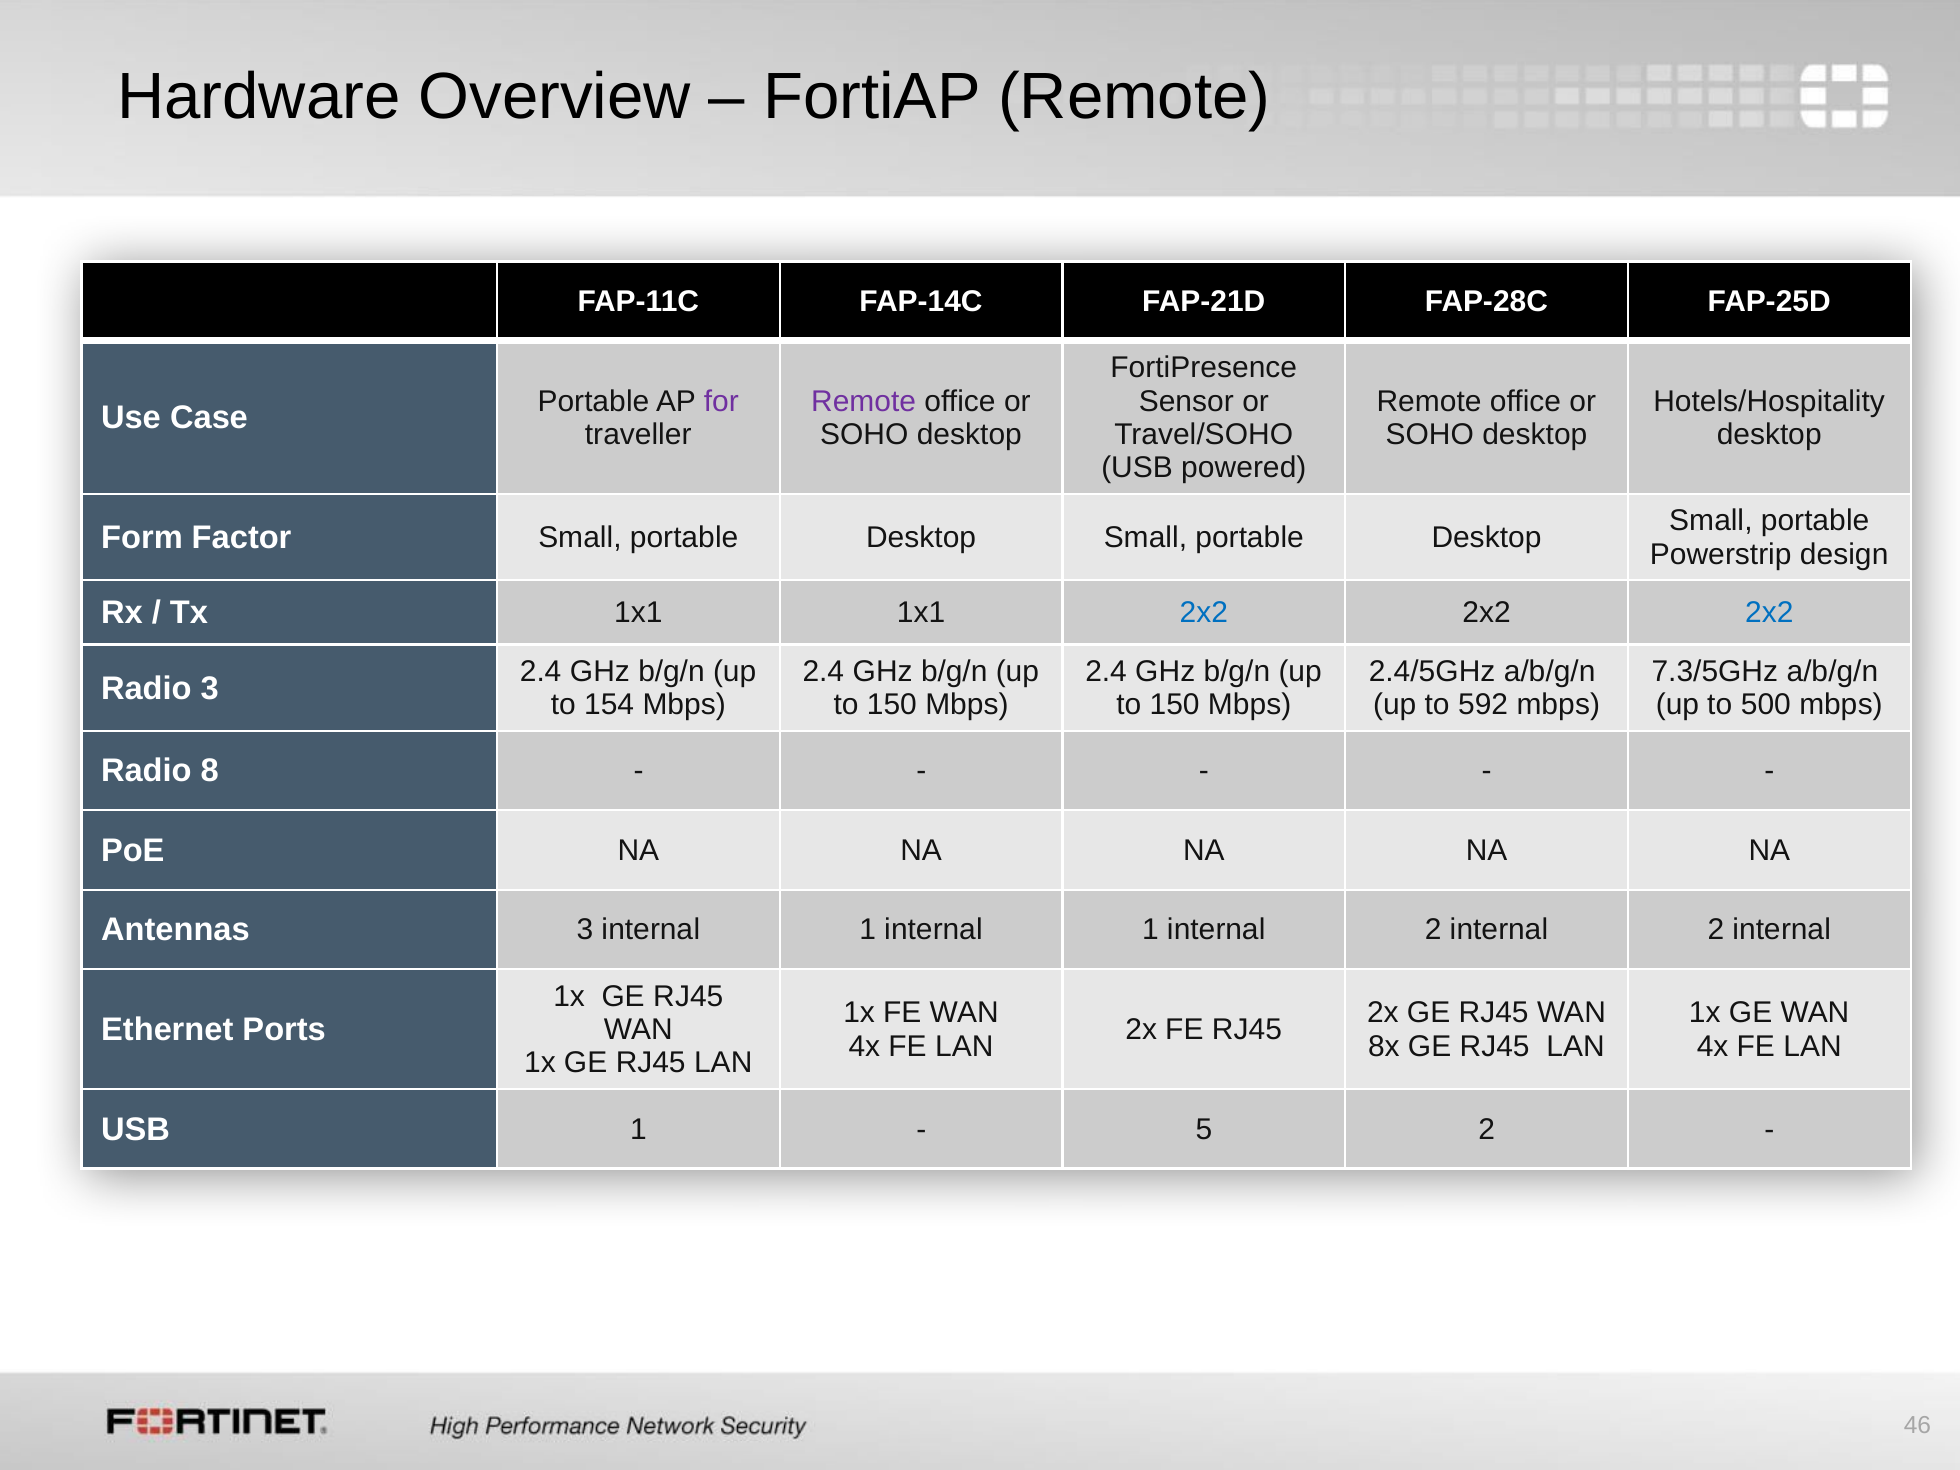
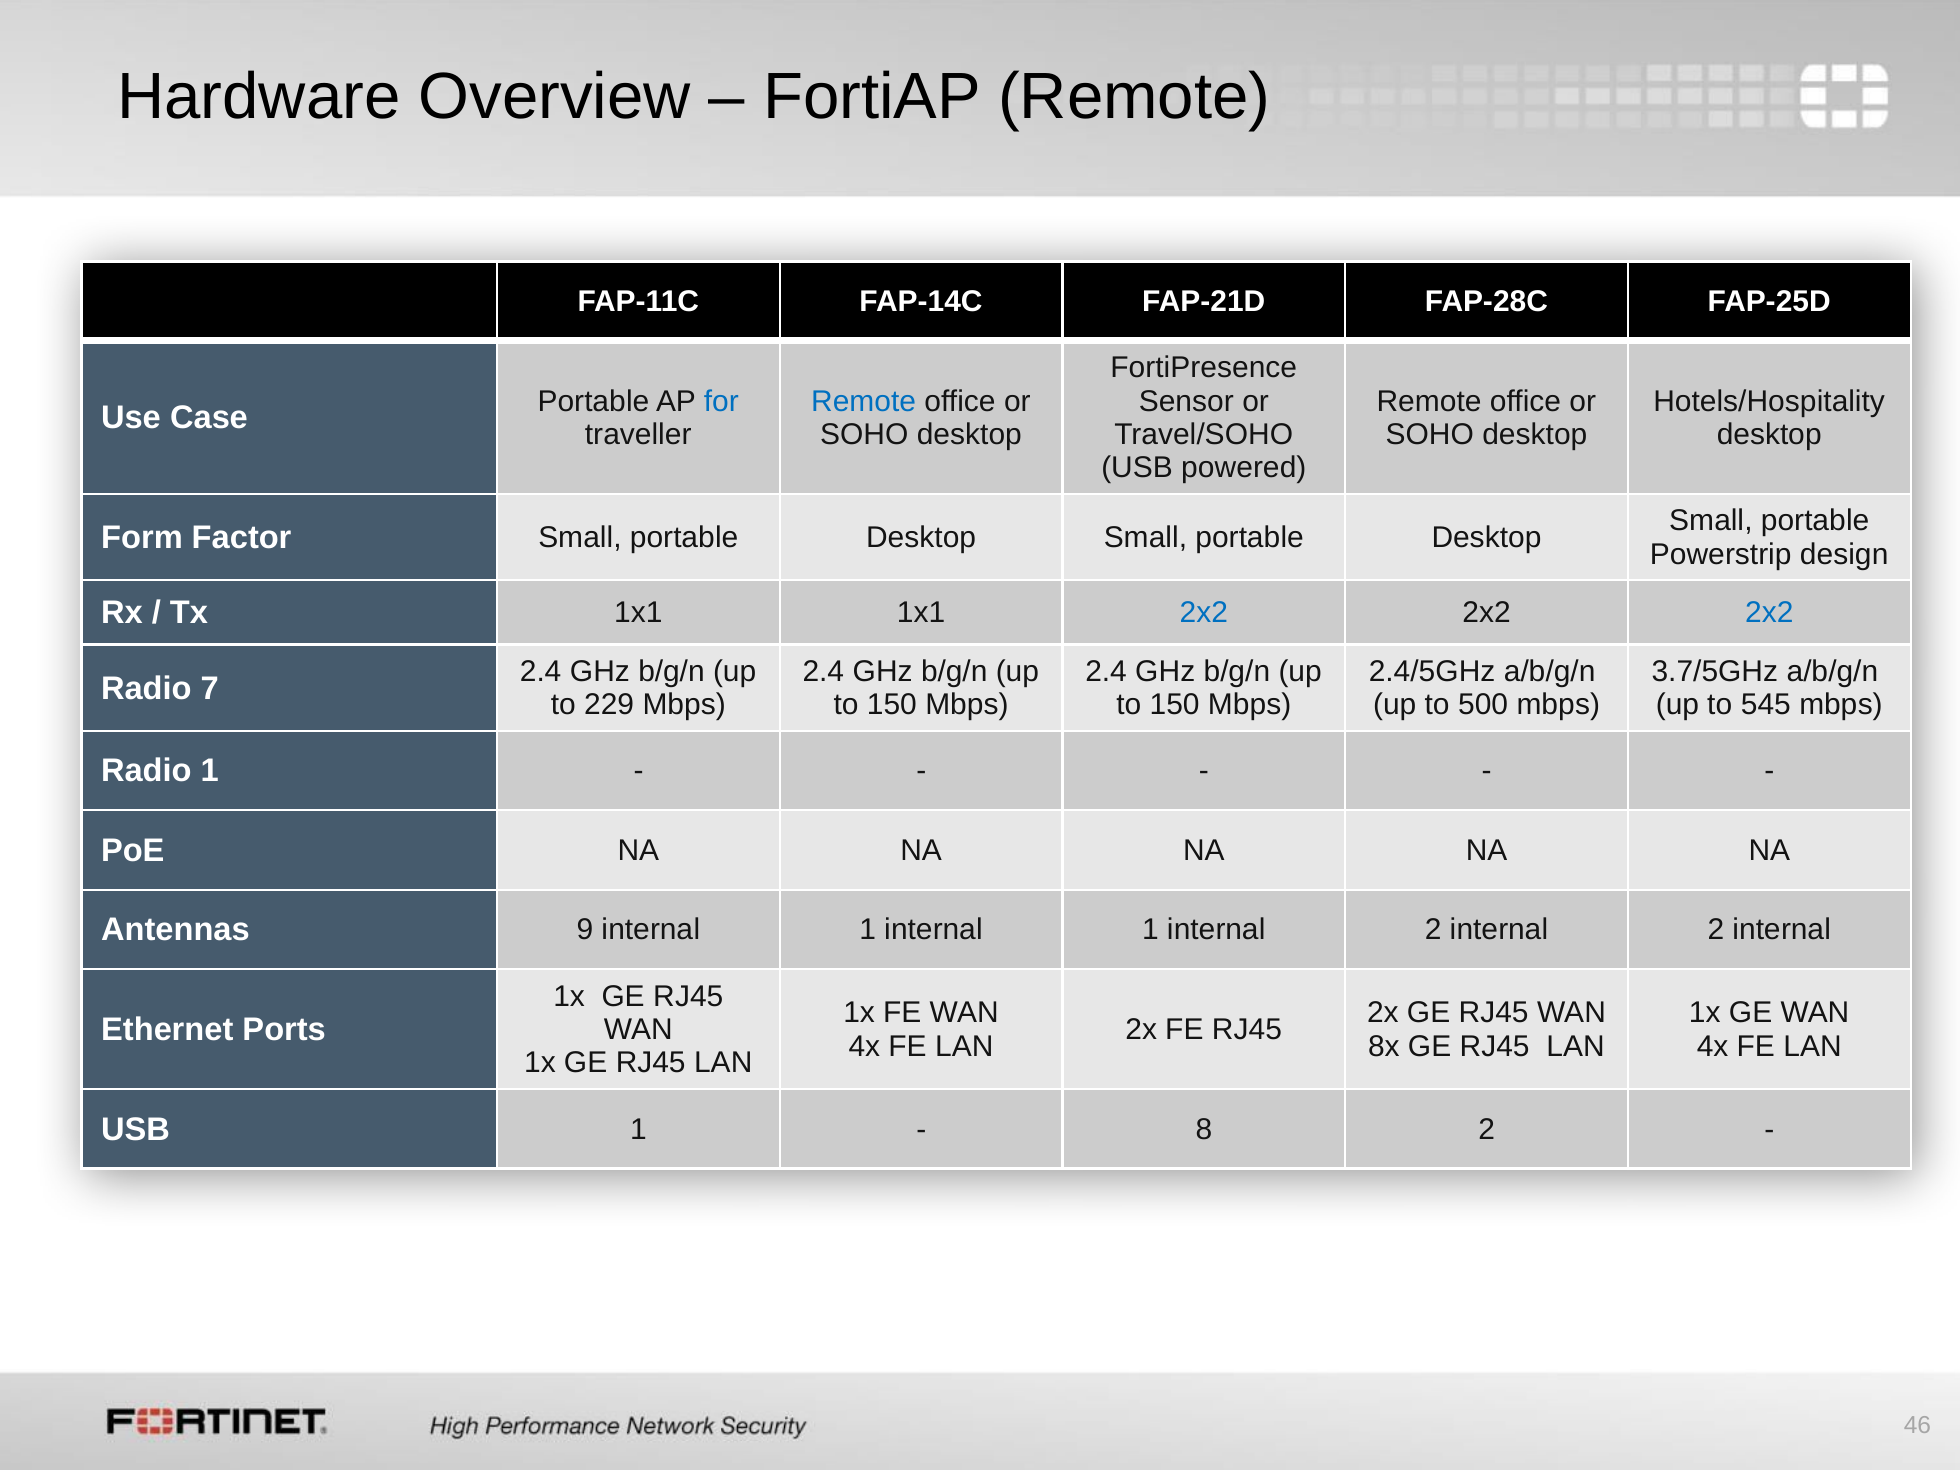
for colour: purple -> blue (721, 401)
Remote colour: purple -> blue (864, 401)
7.3/5GHz: 7.3/5GHz -> 3.7/5GHz (1715, 671)
Radio 3: 3 -> 7 (210, 688)
154: 154 -> 229 (609, 705)
592: 592 -> 500 (1483, 705)
500: 500 -> 545 (1766, 705)
Radio 8: 8 -> 1 (210, 771)
Antennas 3: 3 -> 9 (585, 930)
5: 5 -> 8 (1204, 1129)
